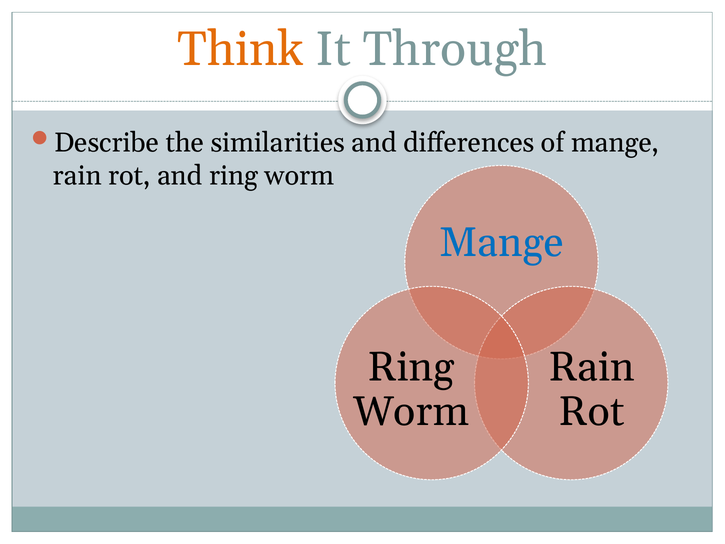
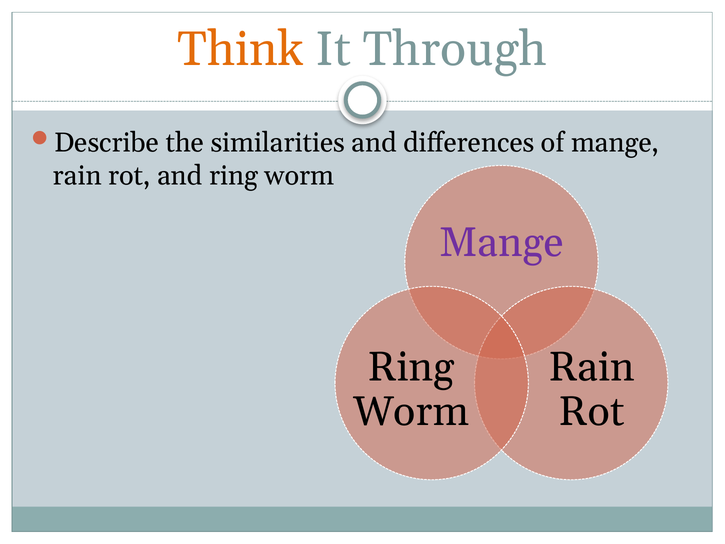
Mange colour: blue -> purple (501, 242)
